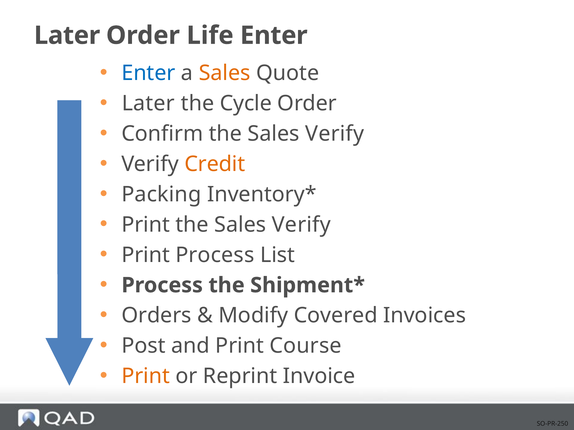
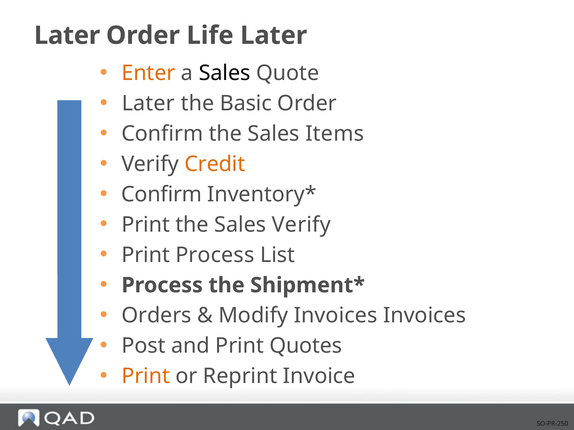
Life Enter: Enter -> Later (274, 35)
Enter colour: blue -> orange (148, 73)
Sales colour: orange -> black (225, 73)
Cycle: Cycle -> Basic (246, 104)
Confirm the Sales Verify: Verify -> Items (335, 134)
Packing: Packing -> Confirm (162, 195)
Modify Covered: Covered -> Invoices (336, 316)
Course: Course -> Quotes (306, 346)
